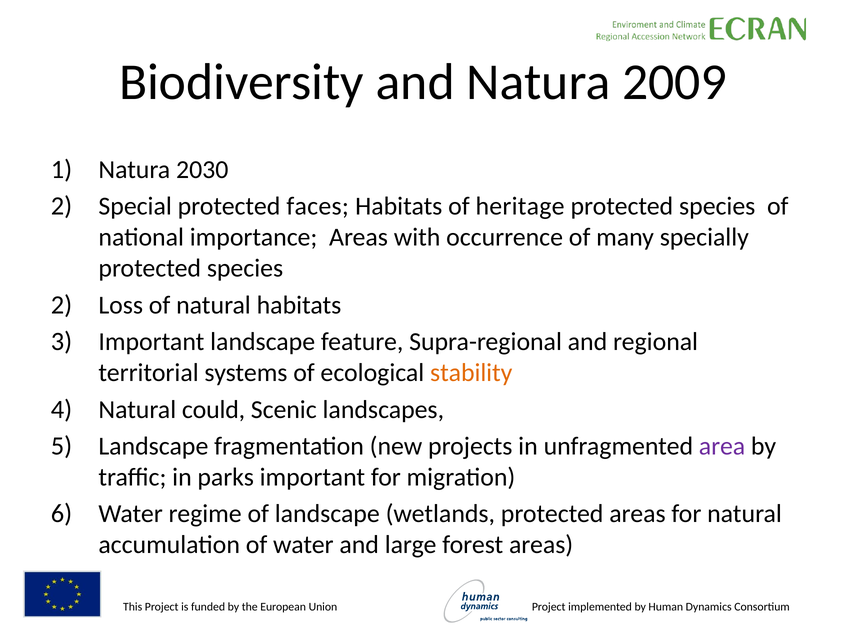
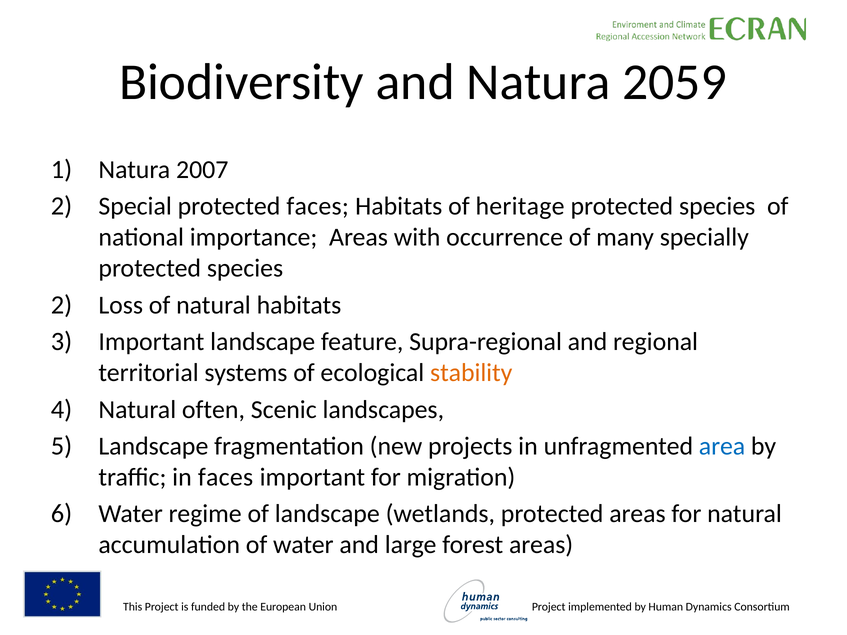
2009: 2009 -> 2059 (674, 82)
2030: 2030 -> 2007 (202, 170)
could: could -> often (213, 410)
area colour: purple -> blue (722, 446)
in parks: parks -> faces (226, 477)
